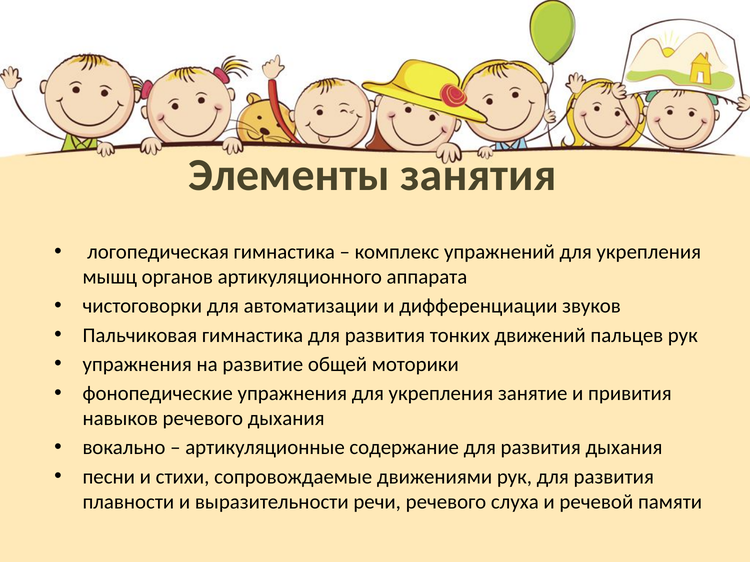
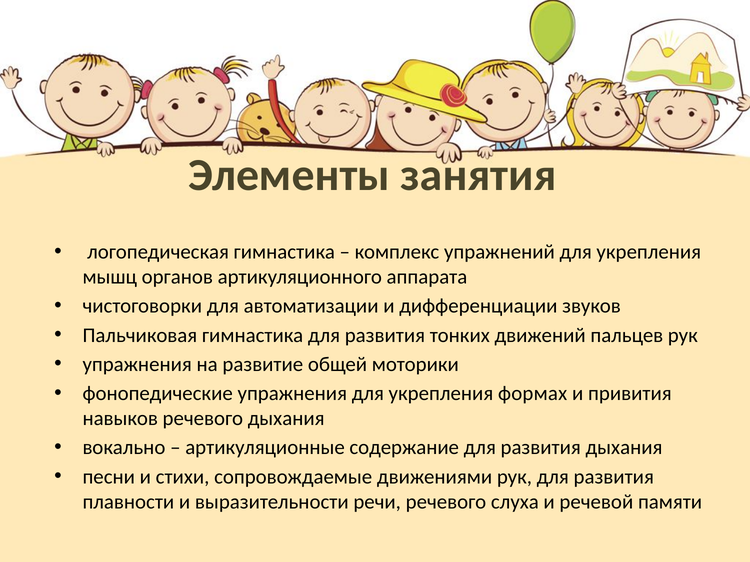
занятие: занятие -> формах (533, 394)
